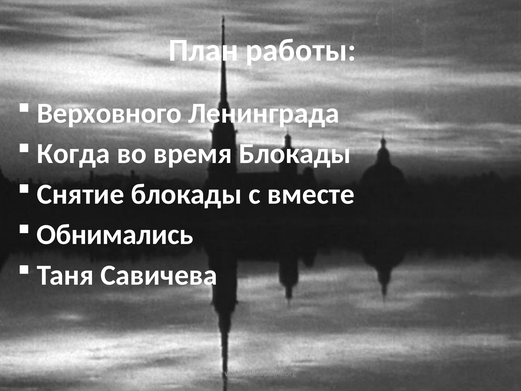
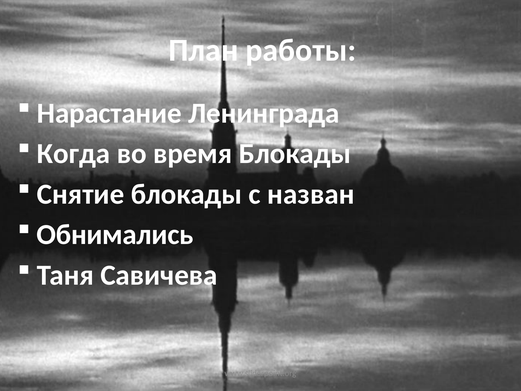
Верховного: Верховного -> Нарастание (109, 113)
вместе: вместе -> назван (311, 194)
